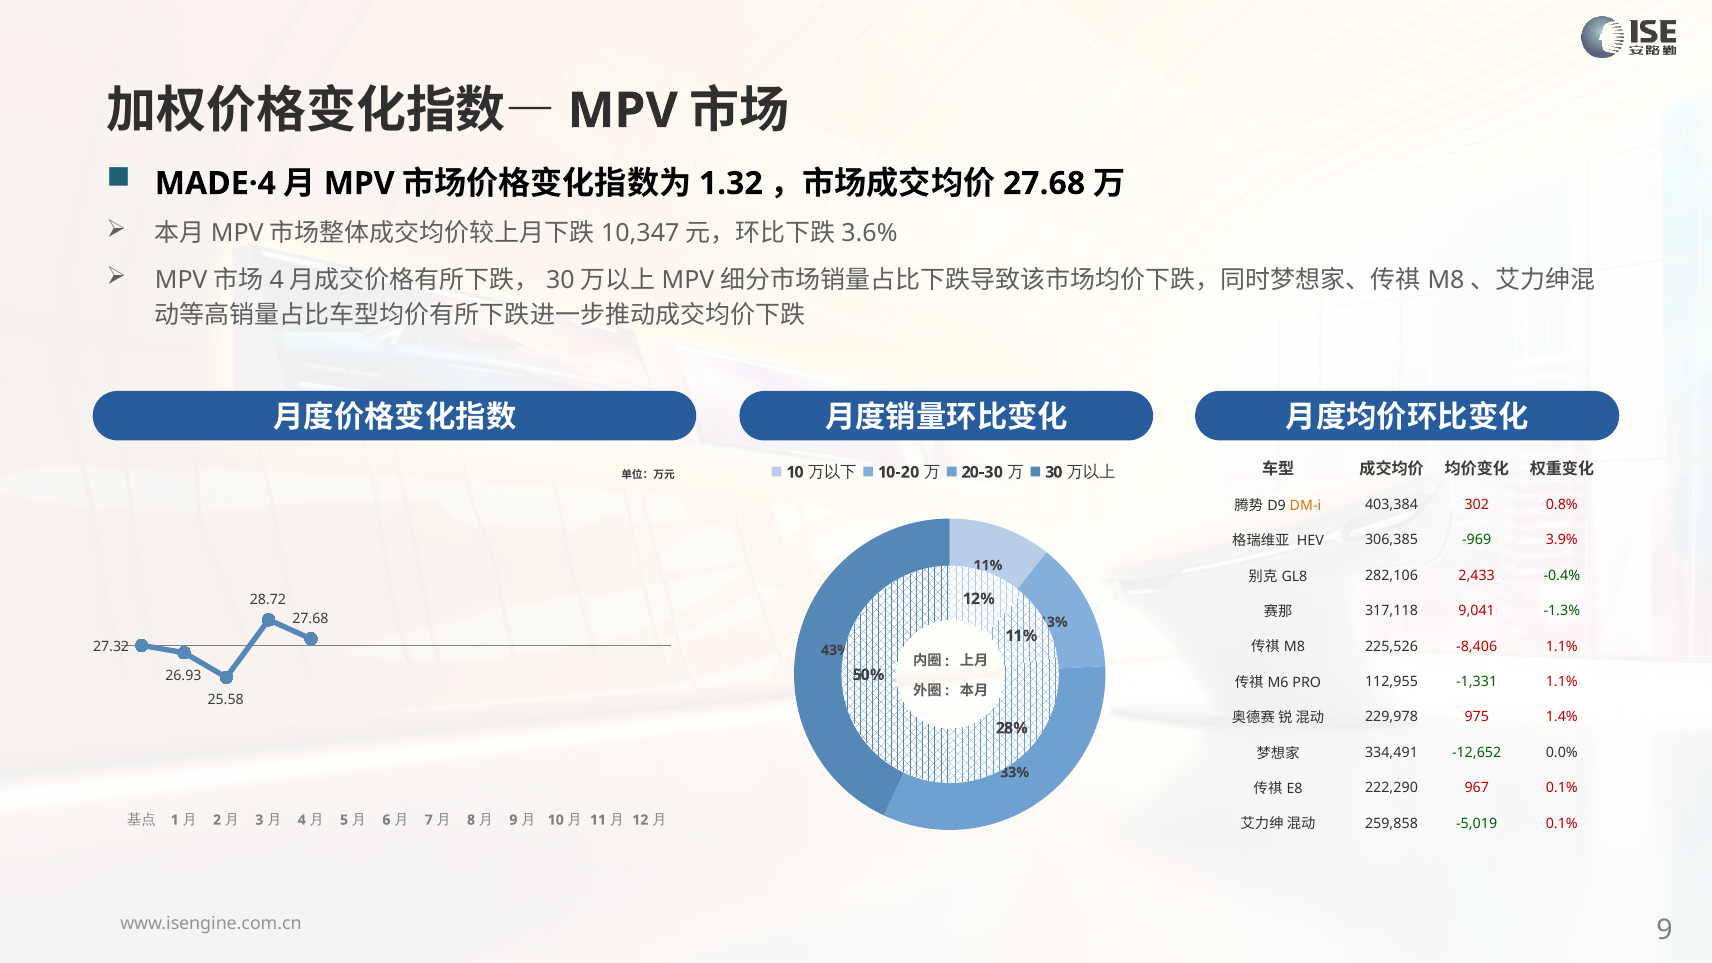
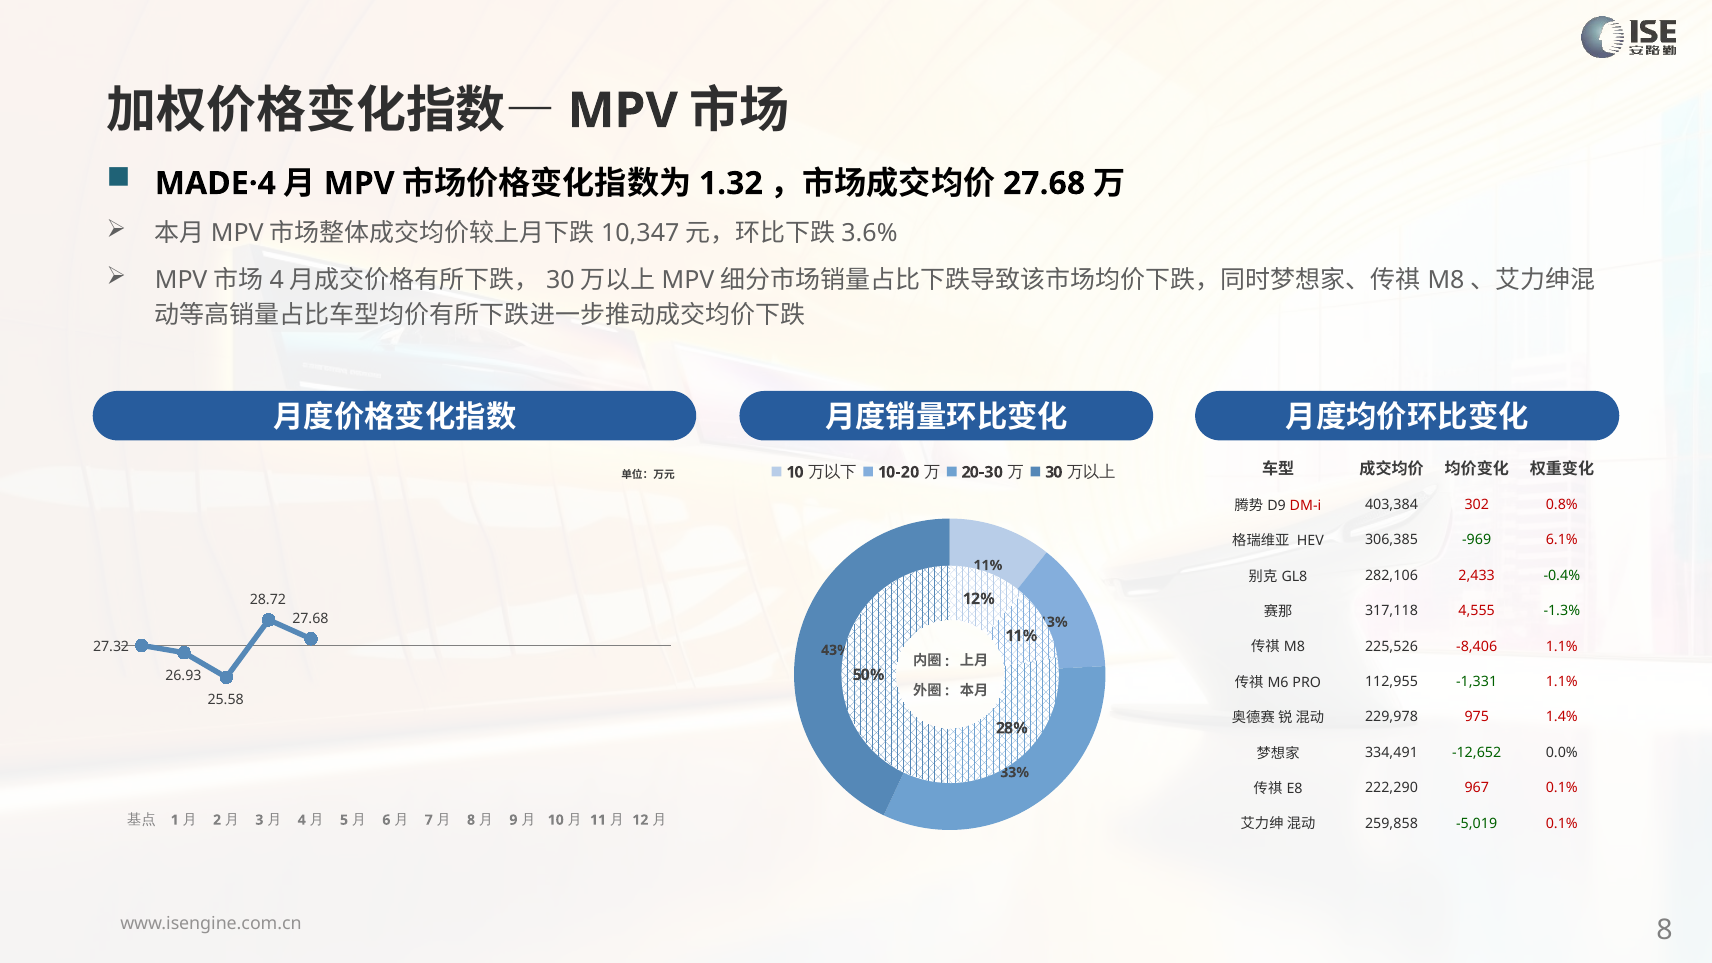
DM-i colour: orange -> red (1305, 506)
3.9%: 3.9% -> 6.1% (1562, 540)
9,041: 9,041 -> 4,555 (1477, 611)
9: 9 -> 8 (1665, 930)
